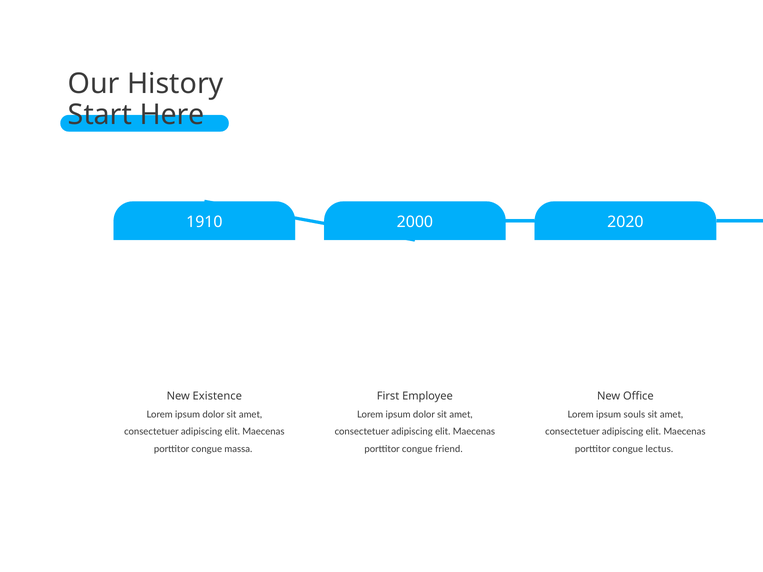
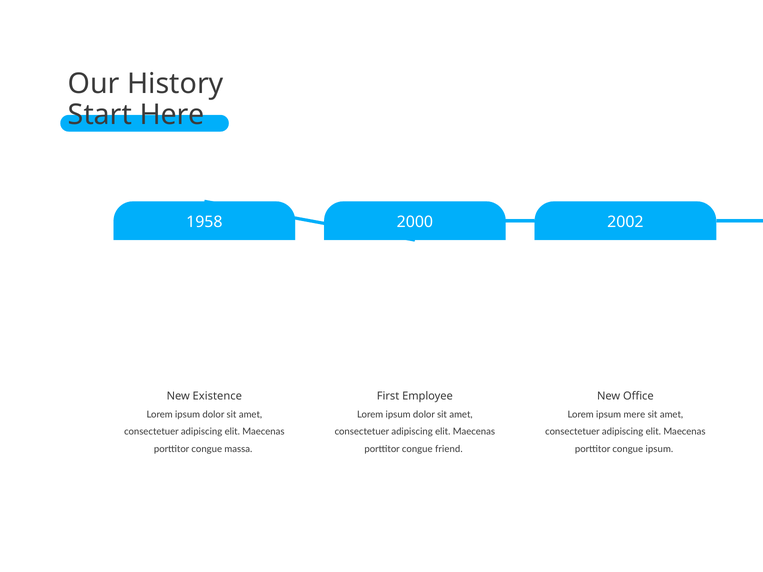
1910: 1910 -> 1958 (204, 222)
2020: 2020 -> 2002 (625, 222)
souls: souls -> mere (634, 415)
congue lectus: lectus -> ipsum (659, 449)
